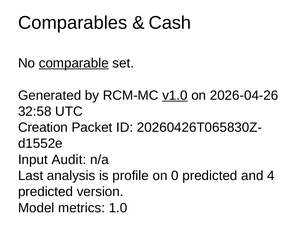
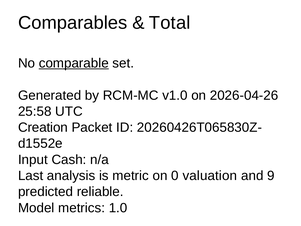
Cash: Cash -> Total (170, 23)
v1.0 underline: present -> none (175, 95)
32:58: 32:58 -> 25:58 (35, 111)
Audit: Audit -> Cash (69, 159)
profile: profile -> metric (131, 176)
0 predicted: predicted -> valuation (210, 176)
4: 4 -> 9 (271, 176)
version: version -> reliable (100, 192)
